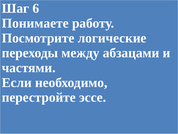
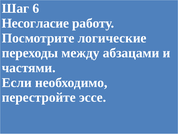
Понимаете: Понимаете -> Несогласие (35, 23)
